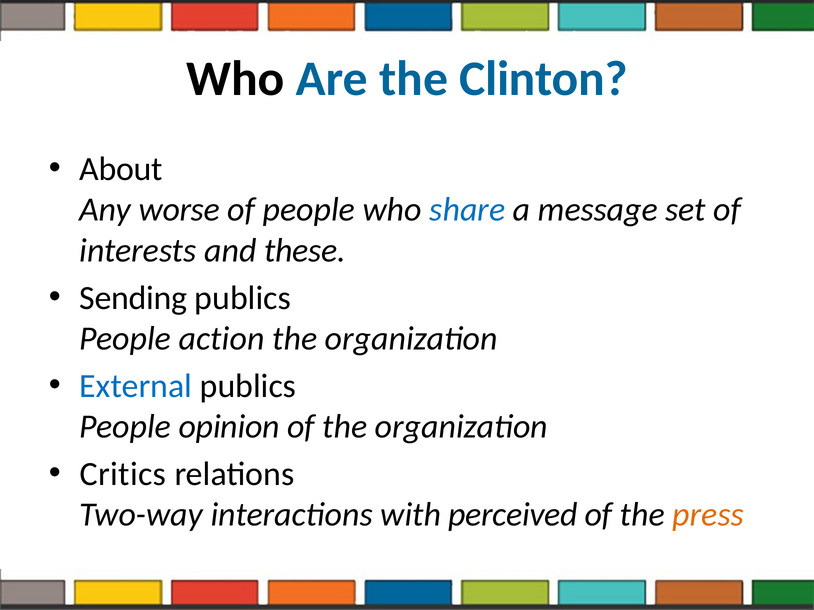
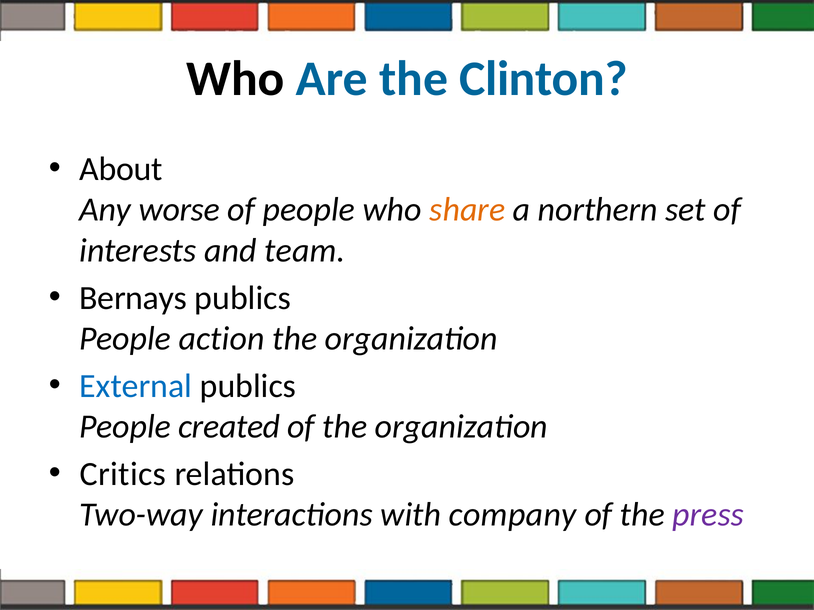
share colour: blue -> orange (467, 210)
message: message -> northern (598, 210)
these: these -> team (305, 251)
Sending: Sending -> Bernays (133, 298)
opinion: opinion -> created (229, 427)
perceived: perceived -> company (513, 515)
press colour: orange -> purple (708, 515)
